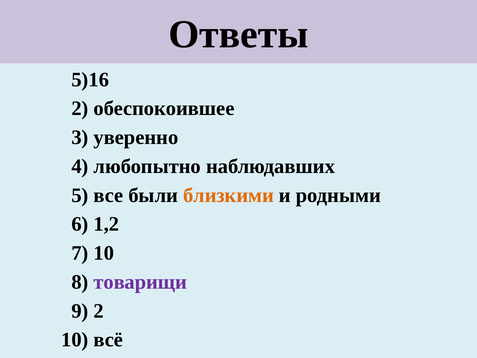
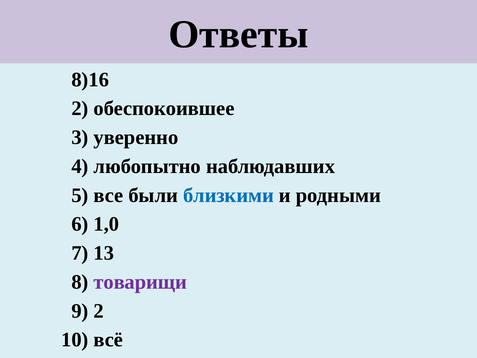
5)16: 5)16 -> 8)16 (90, 79)
близкими colour: orange -> blue (228, 195)
1,2: 1,2 -> 1,0 (106, 224)
7 10: 10 -> 13 (104, 253)
